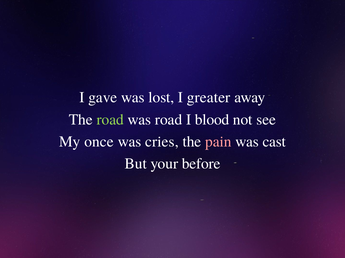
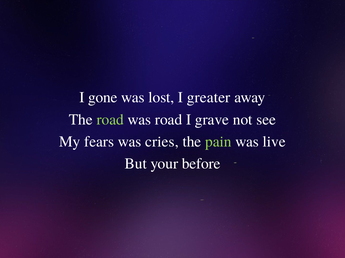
gave: gave -> gone (103, 98)
blood: blood -> grave (212, 120)
once: once -> fears (99, 142)
pain colour: pink -> light green (218, 142)
cast: cast -> live (274, 142)
